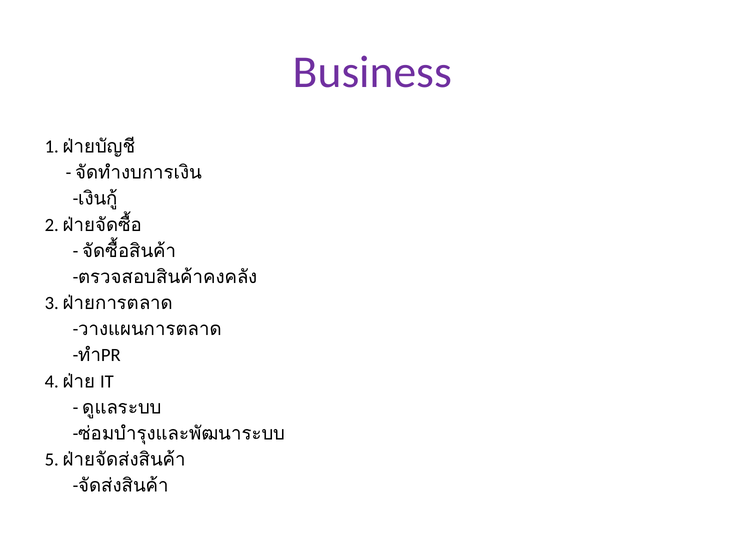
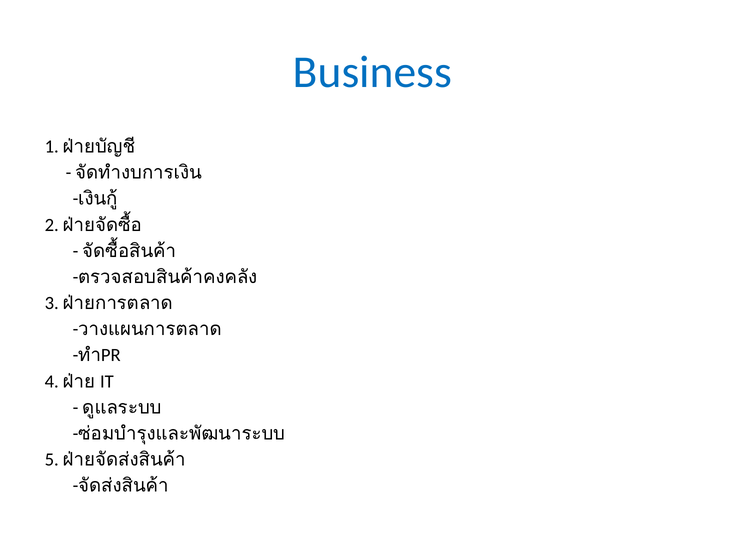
Business colour: purple -> blue (372, 72)
